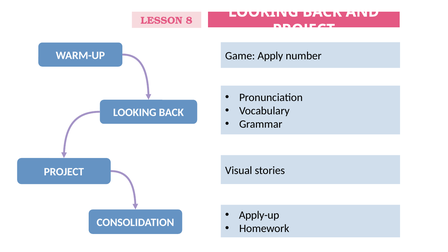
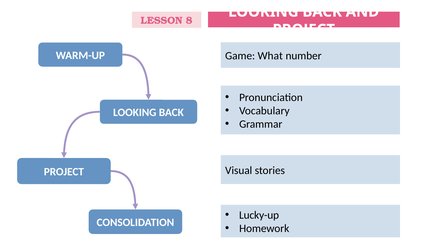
Apply: Apply -> What (270, 56)
Apply-up: Apply-up -> Lucky-up (259, 215)
